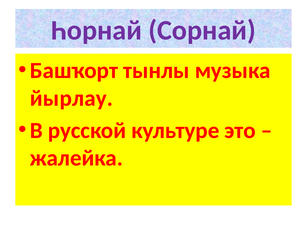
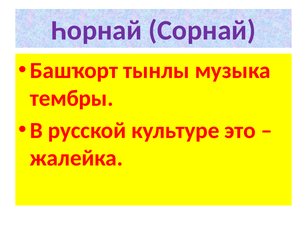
йырлау: йырлау -> тембры (72, 98)
